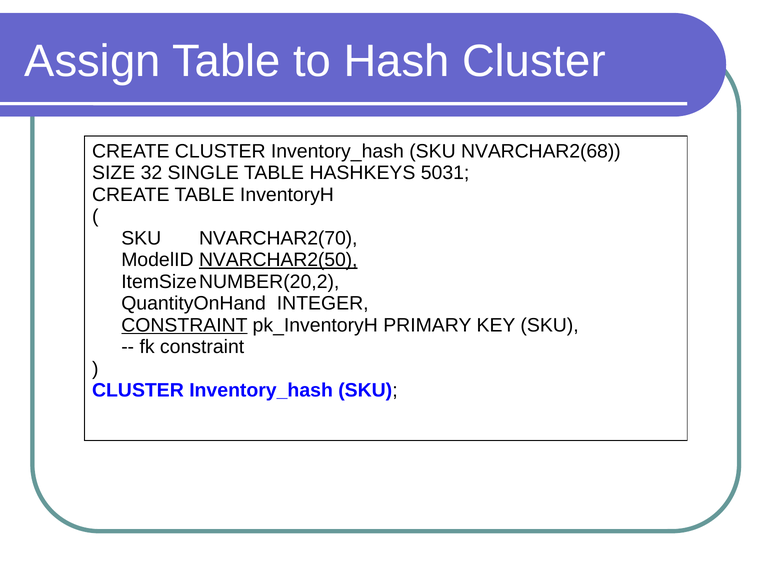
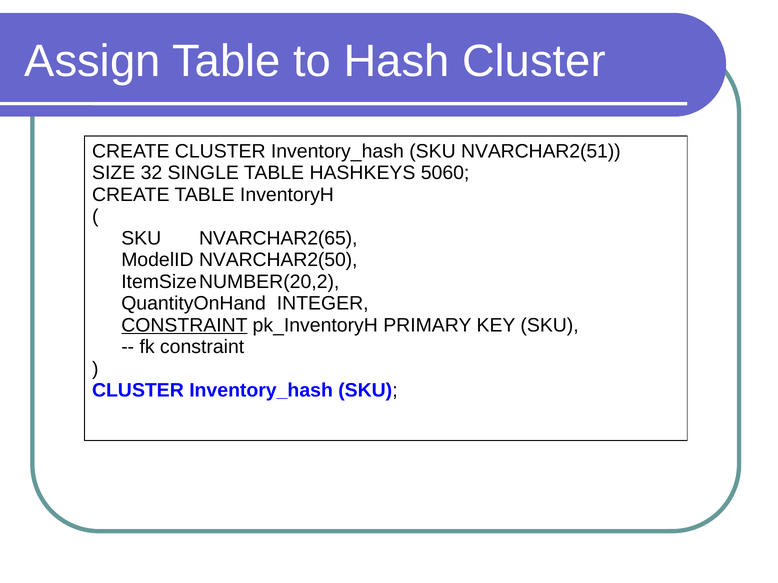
NVARCHAR2(68: NVARCHAR2(68 -> NVARCHAR2(51 (541, 151)
5031: 5031 -> 5060 (445, 173)
NVARCHAR2(70: NVARCHAR2(70 -> NVARCHAR2(65 (278, 238)
NVARCHAR2(50 underline: present -> none (278, 260)
